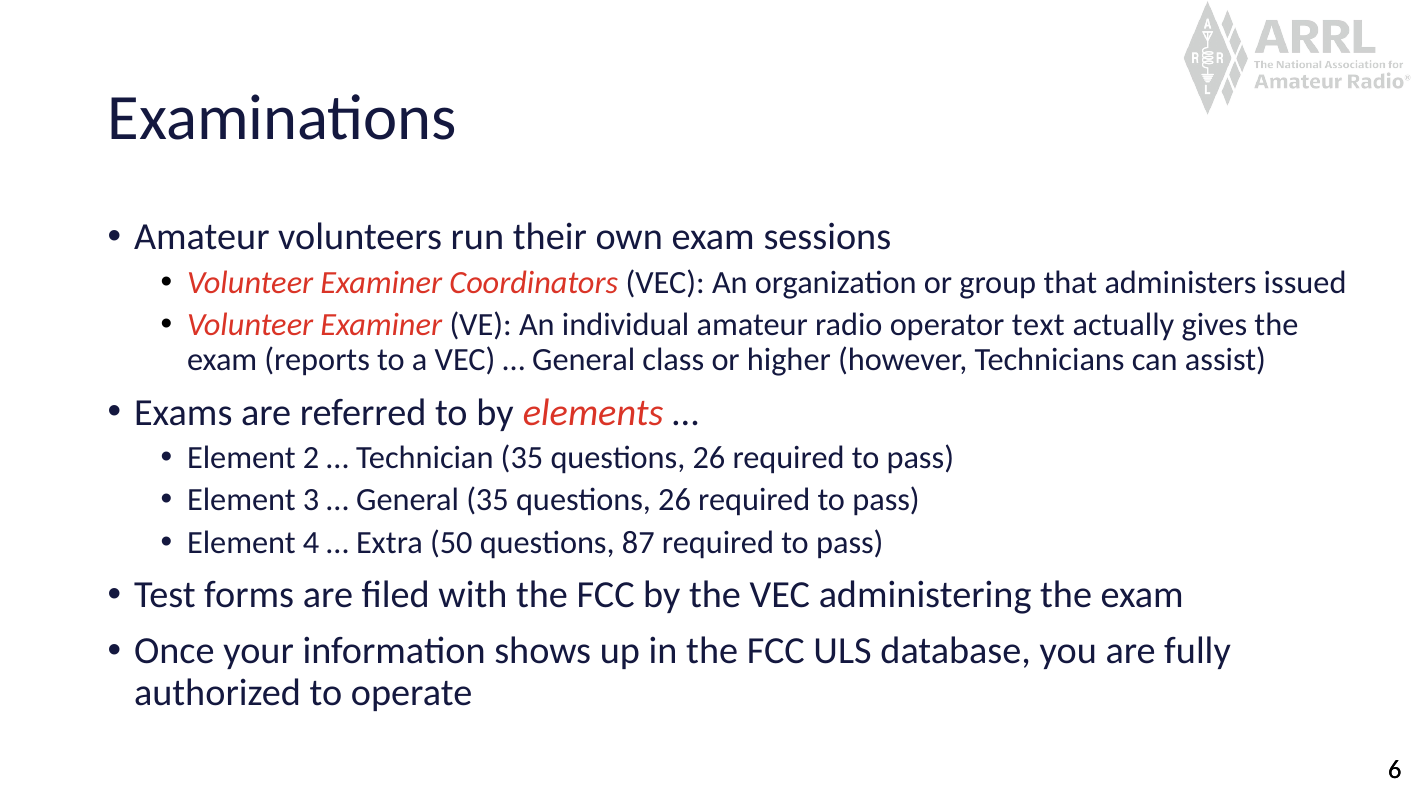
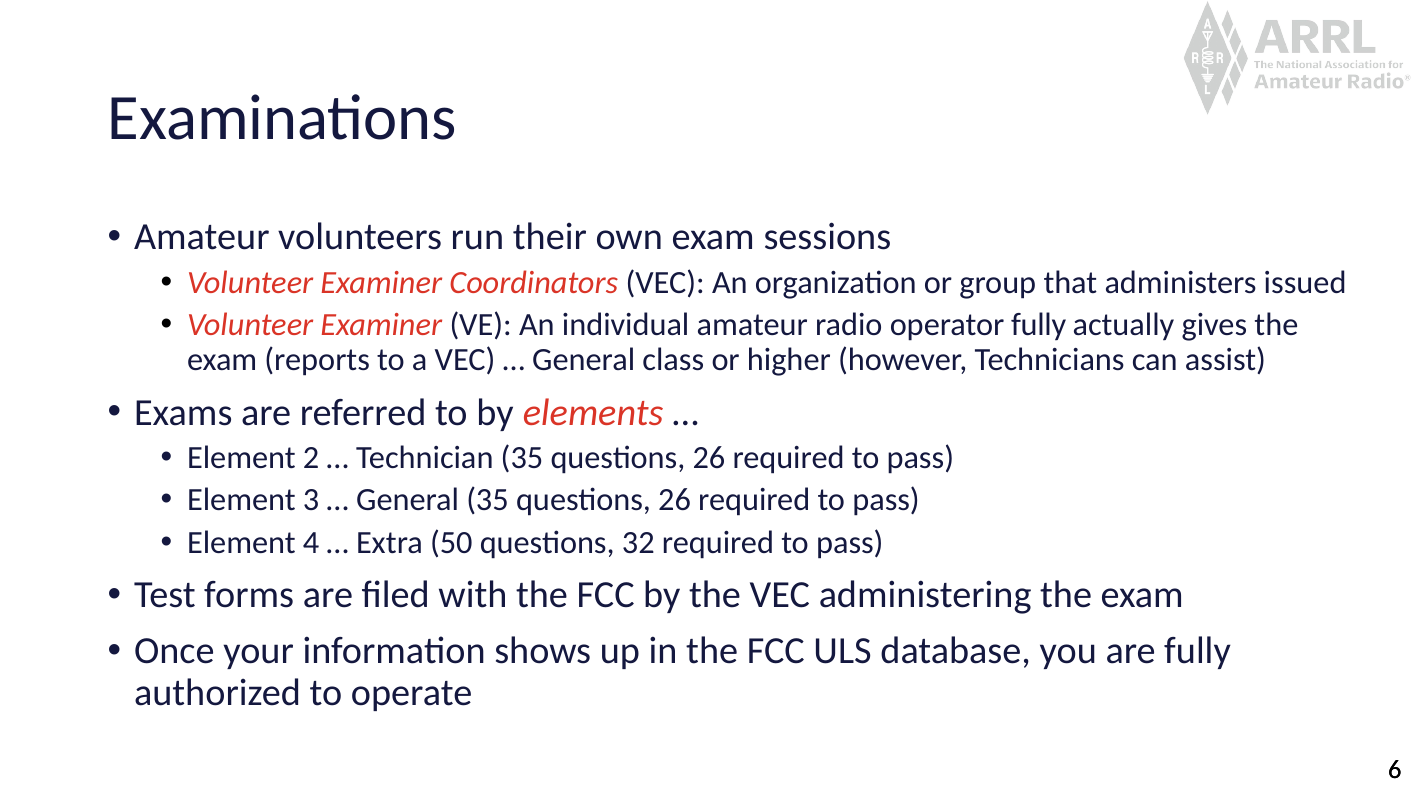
operator text: text -> fully (1039, 325)
87: 87 -> 32 (638, 543)
